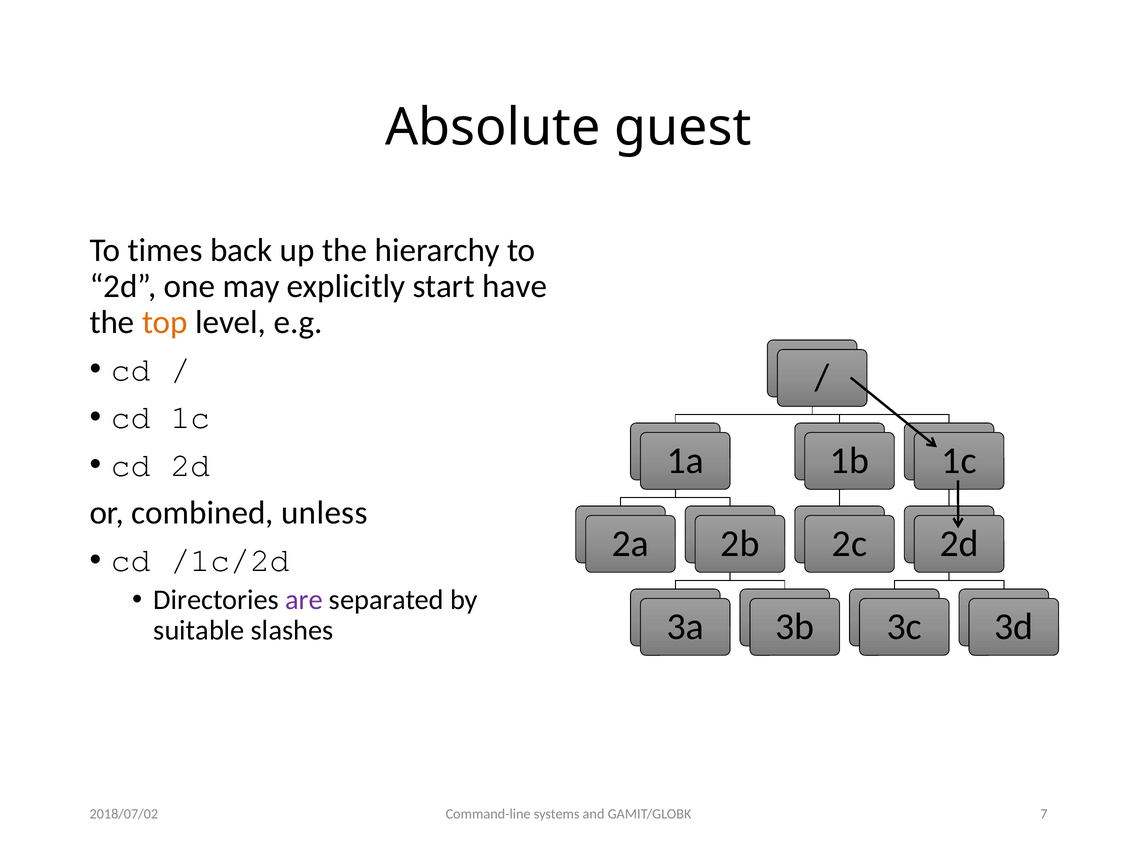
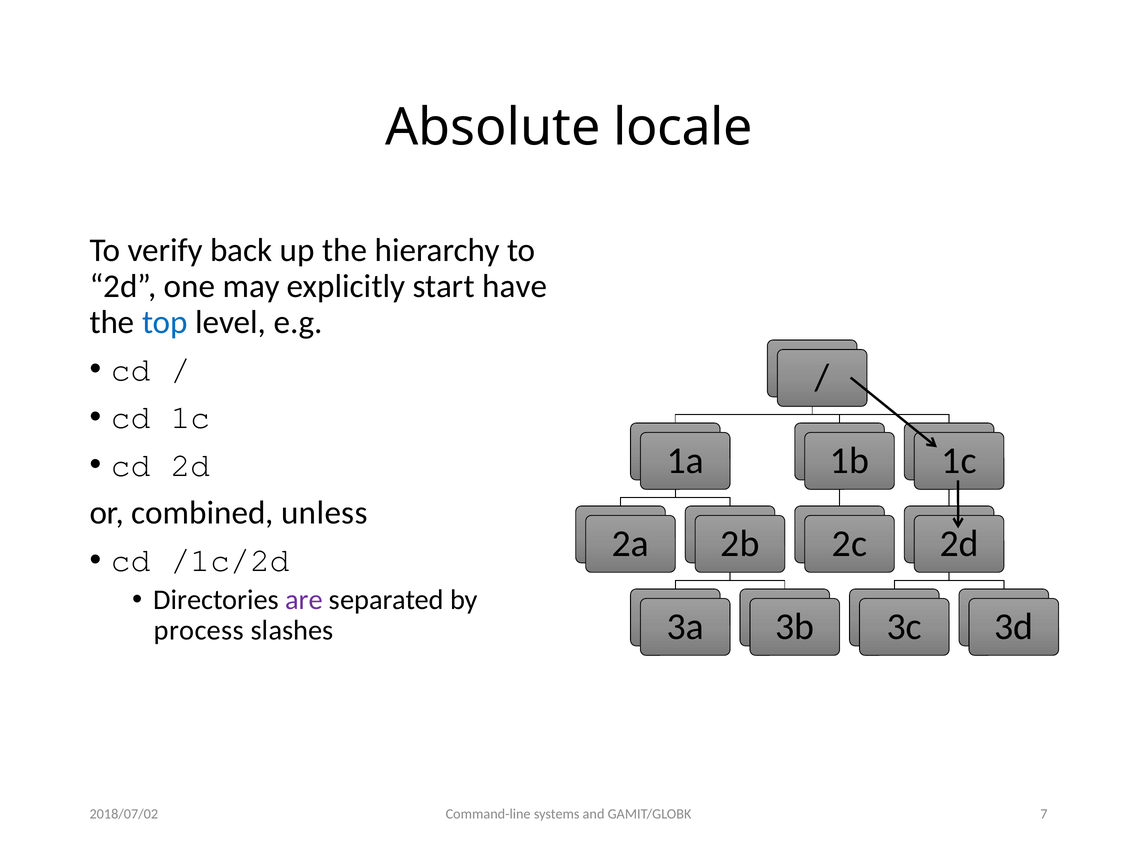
guest: guest -> locale (683, 127)
times: times -> verify (165, 250)
top colour: orange -> blue (165, 322)
suitable: suitable -> process (199, 630)
